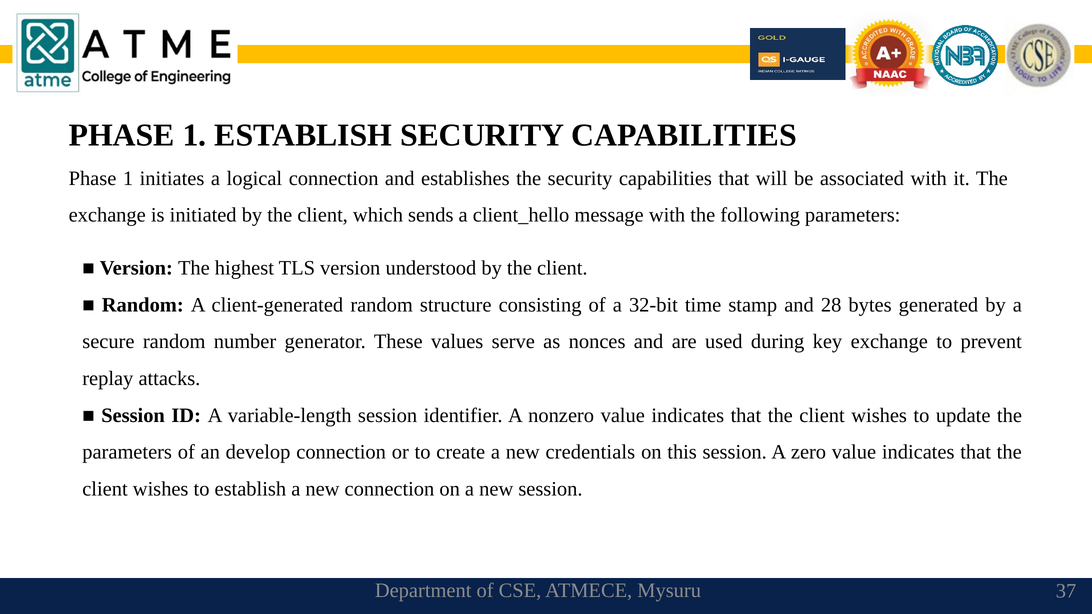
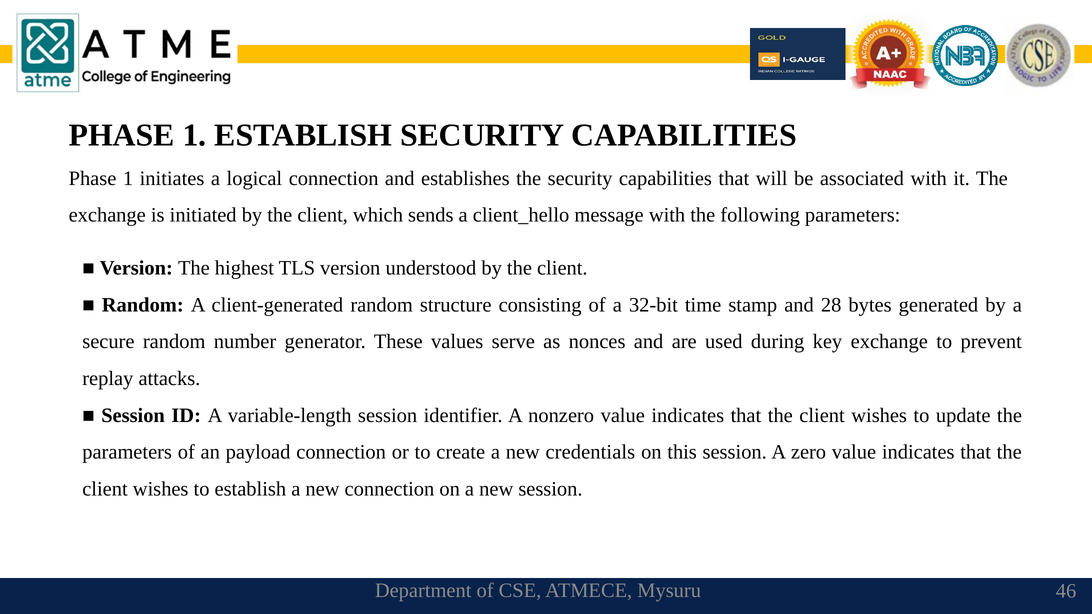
develop: develop -> payload (258, 452)
37: 37 -> 46 (1066, 591)
